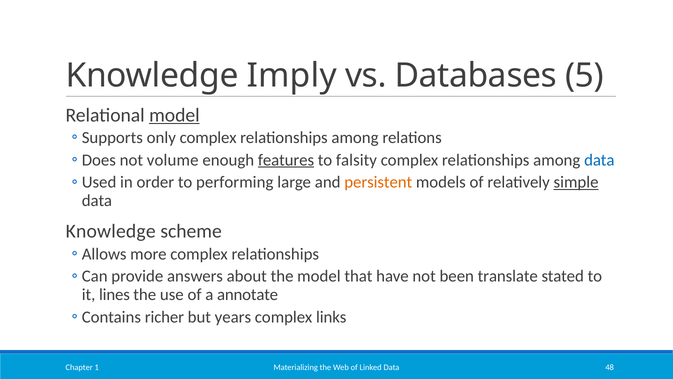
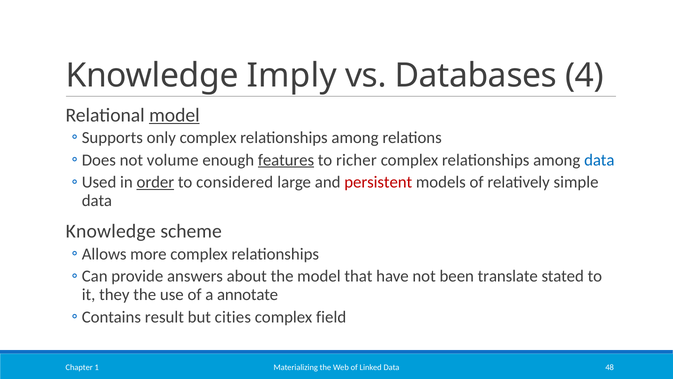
5: 5 -> 4 (585, 75)
falsity: falsity -> richer (356, 160)
order underline: none -> present (155, 182)
performing: performing -> considered (235, 182)
persistent colour: orange -> red (378, 182)
simple underline: present -> none (576, 182)
lines: lines -> they (114, 294)
richer: richer -> result (164, 317)
years: years -> cities (233, 317)
links: links -> field (331, 317)
